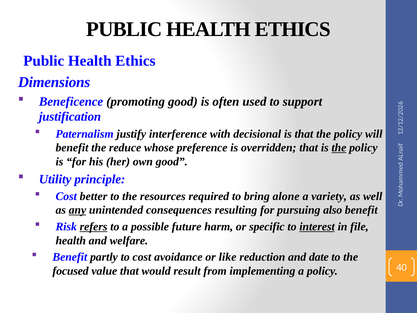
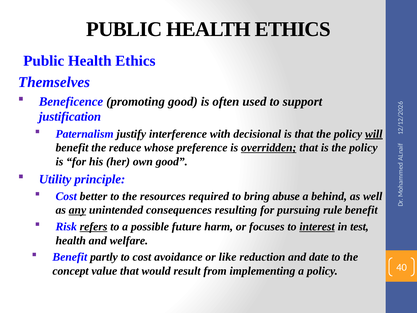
Dimensions: Dimensions -> Themselves (54, 82)
will underline: none -> present (374, 134)
overridden underline: none -> present (269, 148)
the underline: present -> none (339, 148)
alone: alone -> abuse (286, 196)
variety: variety -> behind (329, 196)
also: also -> rule (333, 210)
specific: specific -> focuses (267, 226)
file: file -> test (359, 226)
focused: focused -> concept (71, 271)
